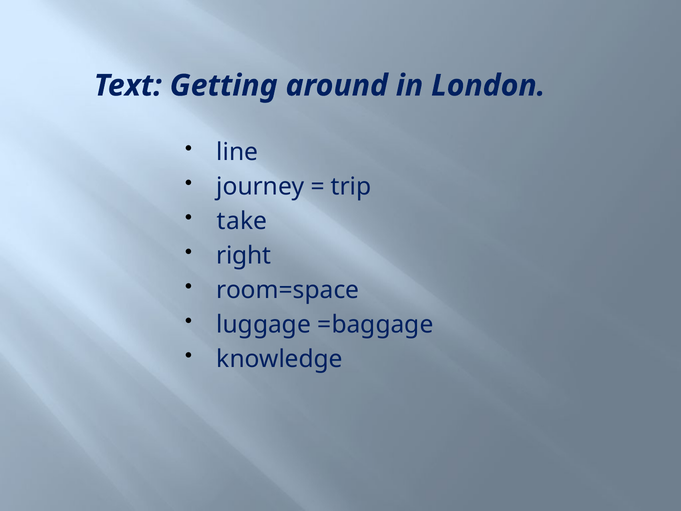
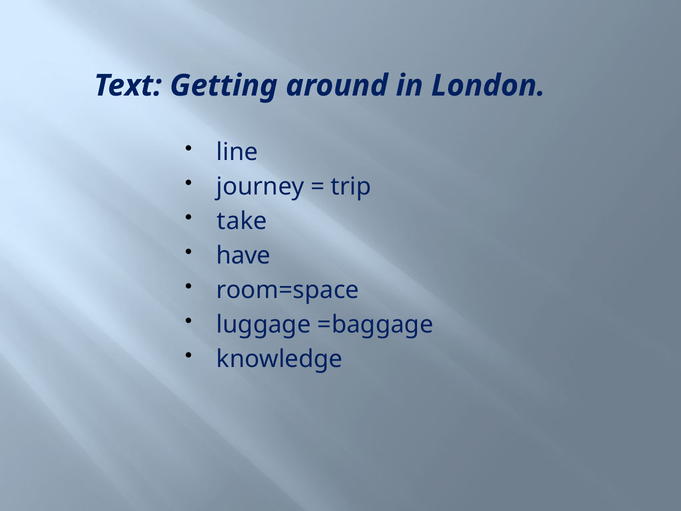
right: right -> have (244, 255)
